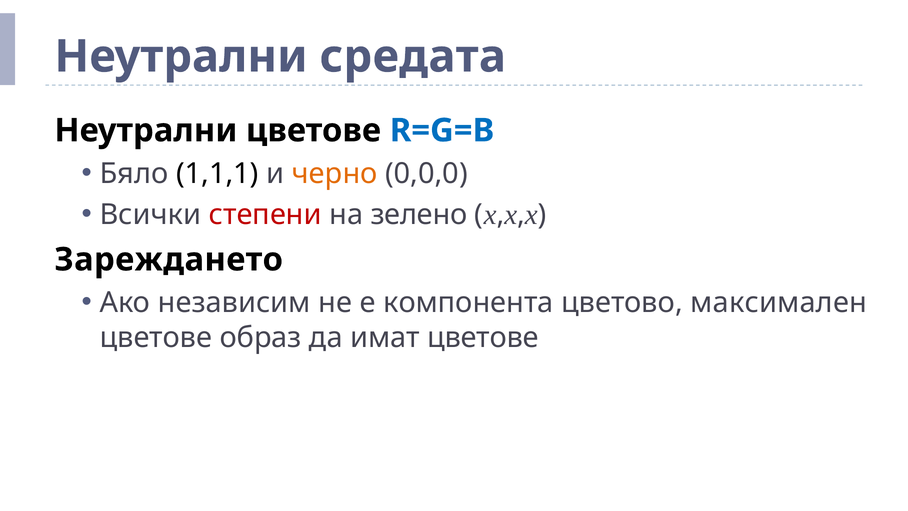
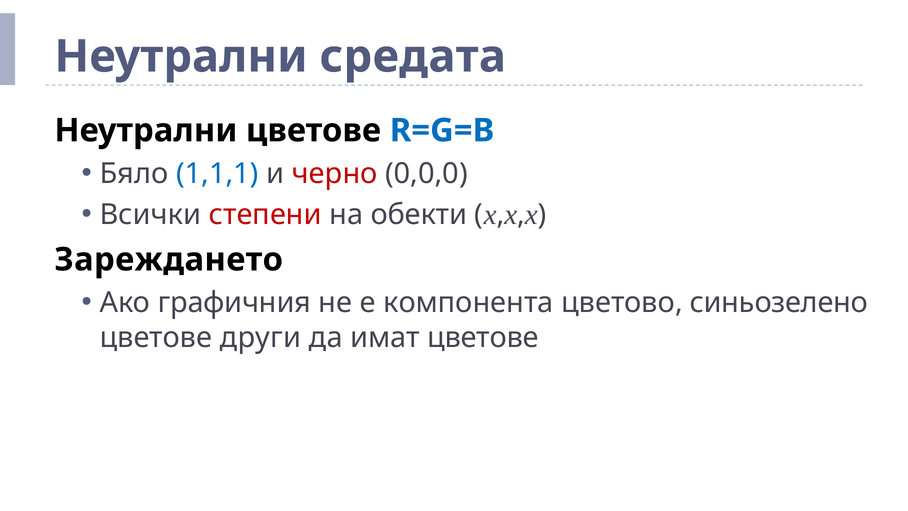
1,1,1 colour: black -> blue (217, 174)
черно colour: orange -> red (335, 174)
зелено: зелено -> обекти (419, 215)
независим: независим -> графичния (234, 303)
максимален: максимален -> синьозелено (779, 303)
образ: образ -> други (261, 337)
